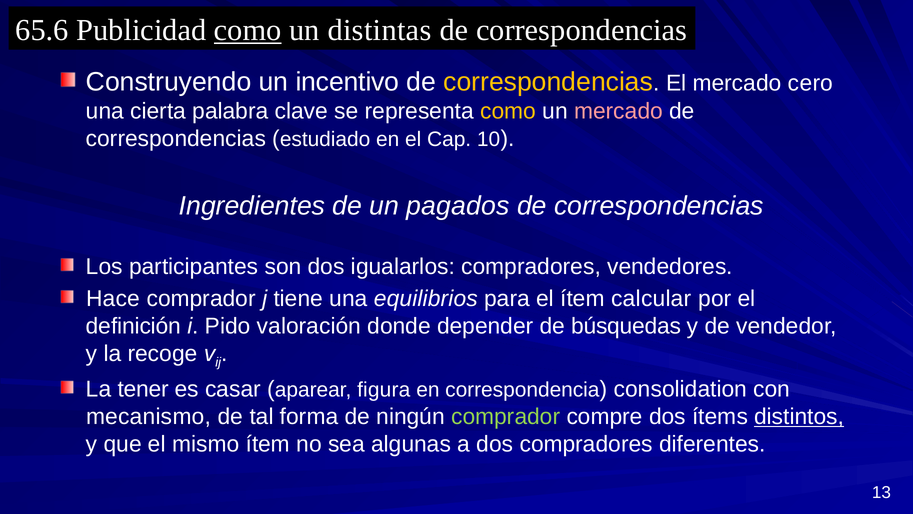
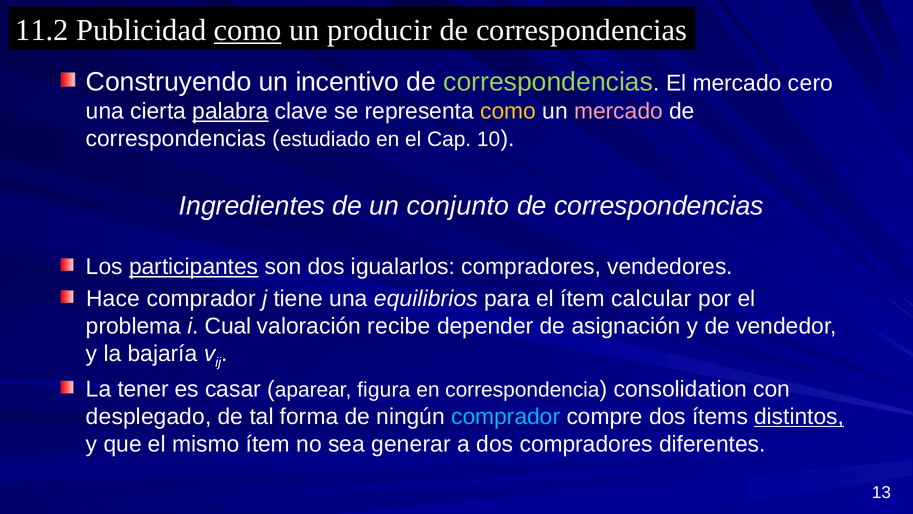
65.6: 65.6 -> 11.2 (42, 30)
distintas: distintas -> producir (380, 30)
correspondencias colour: yellow -> light green (548, 82)
palabra underline: none -> present (230, 111)
pagados: pagados -> conjunto (458, 206)
participantes underline: none -> present (194, 267)
definición: definición -> problema (133, 326)
Pido: Pido -> Cual (228, 326)
donde: donde -> recibe (399, 326)
búsquedas: búsquedas -> asignación (626, 326)
recoge: recoge -> bajaría (163, 353)
mecanismo: mecanismo -> desplegado (149, 416)
comprador colour: light green -> light blue (506, 416)
algunas: algunas -> generar (411, 444)
